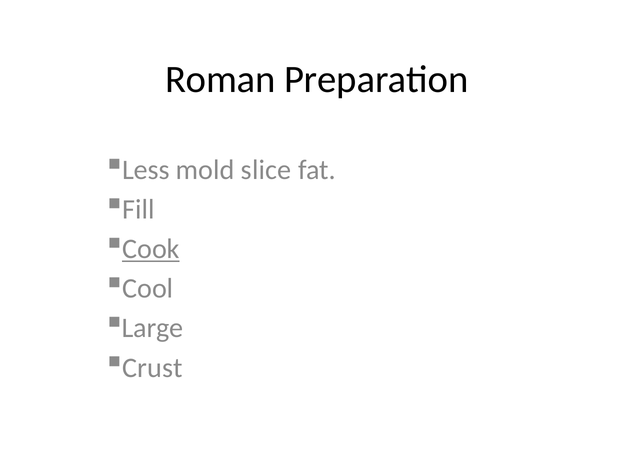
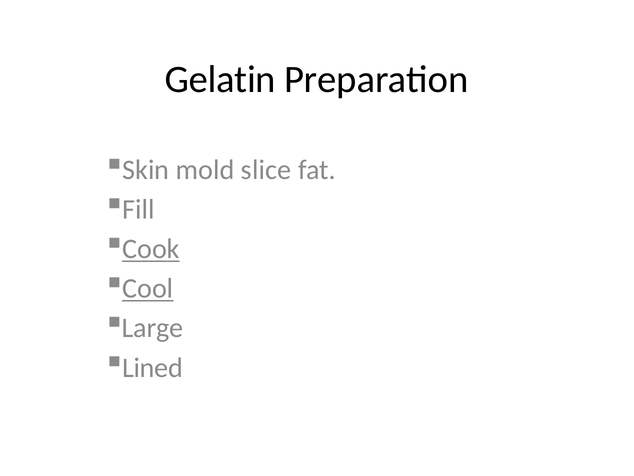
Roman: Roman -> Gelatin (220, 79)
Less: Less -> Skin (146, 170)
Cool underline: none -> present (148, 288)
Crust: Crust -> Lined (153, 367)
